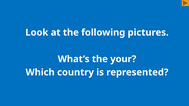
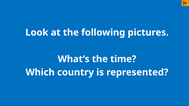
your: your -> time (123, 59)
